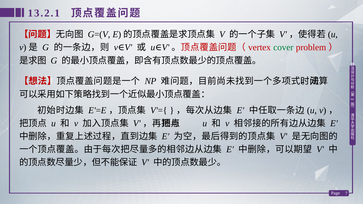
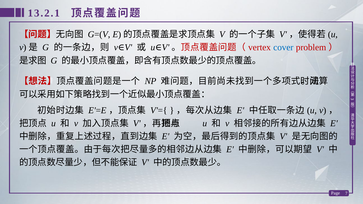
cover colour: green -> blue (283, 48)
